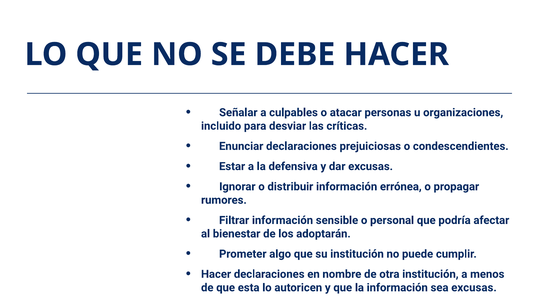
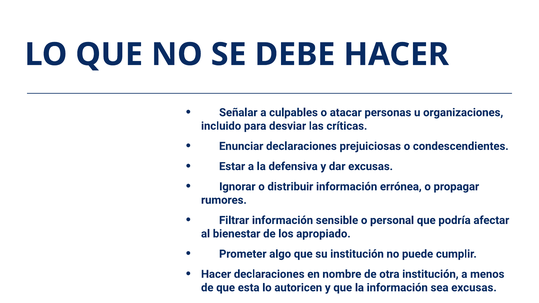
adoptarán: adoptarán -> apropiado (323, 234)
